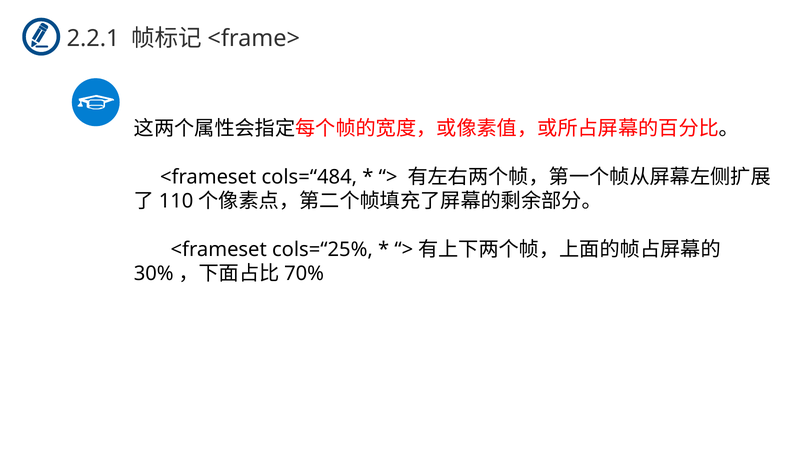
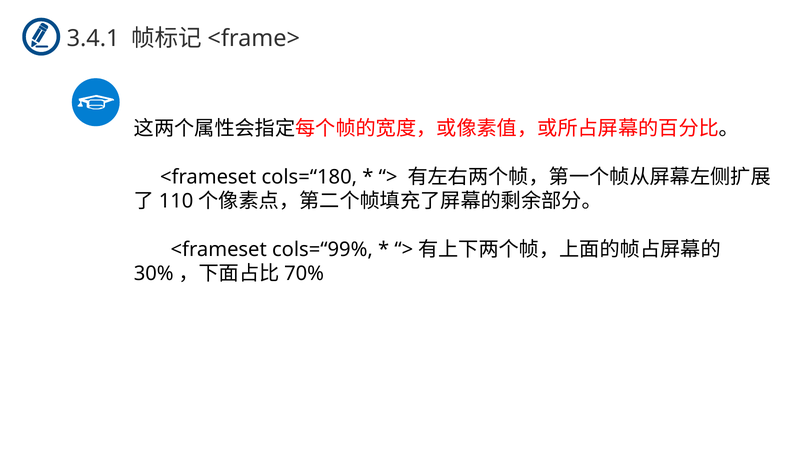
2.2.1: 2.2.1 -> 3.4.1 (93, 39)
cols=“484: cols=“484 -> cols=“180 (309, 177)
cols=“25%: cols=“25% -> cols=“99% (322, 249)
